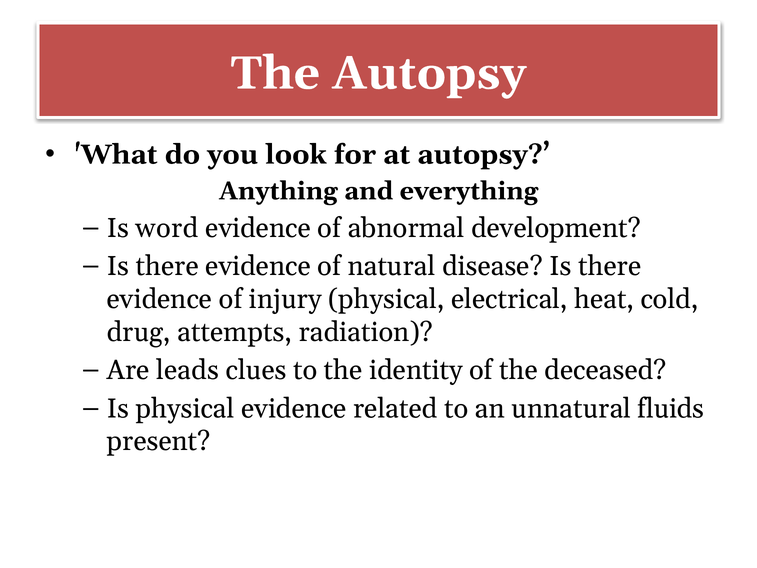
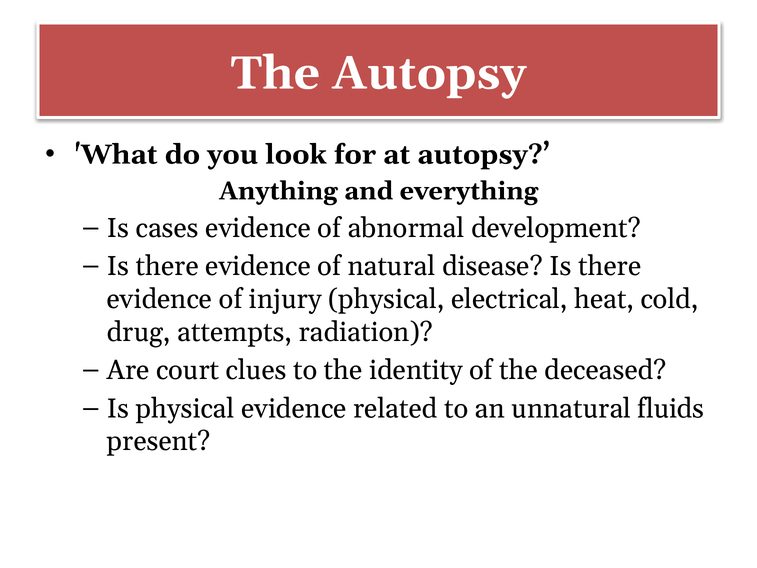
word: word -> cases (167, 228)
leads: leads -> court (188, 370)
